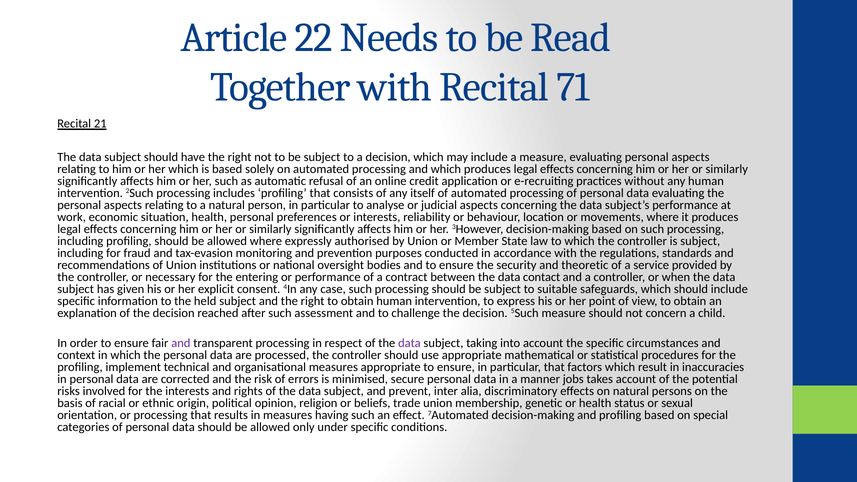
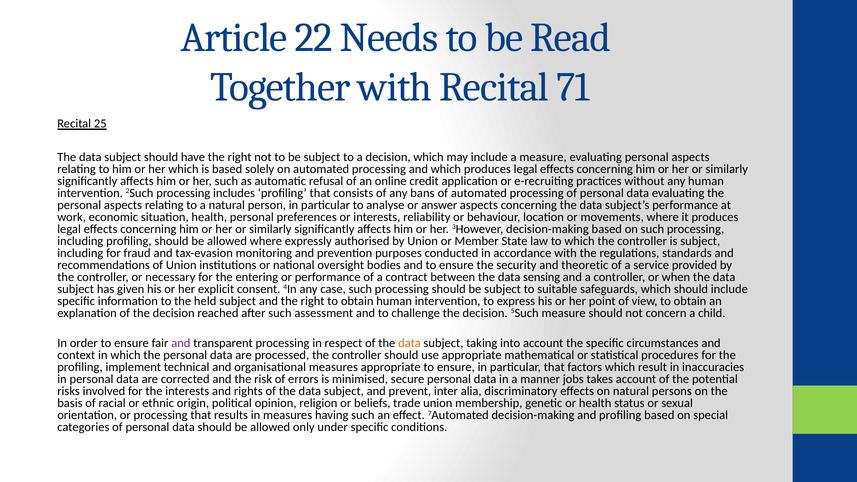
21: 21 -> 25 (100, 124)
itself: itself -> bans (422, 193)
judicial: judicial -> answer (439, 205)
contact: contact -> sensing (542, 277)
data colour: purple -> orange (409, 343)
